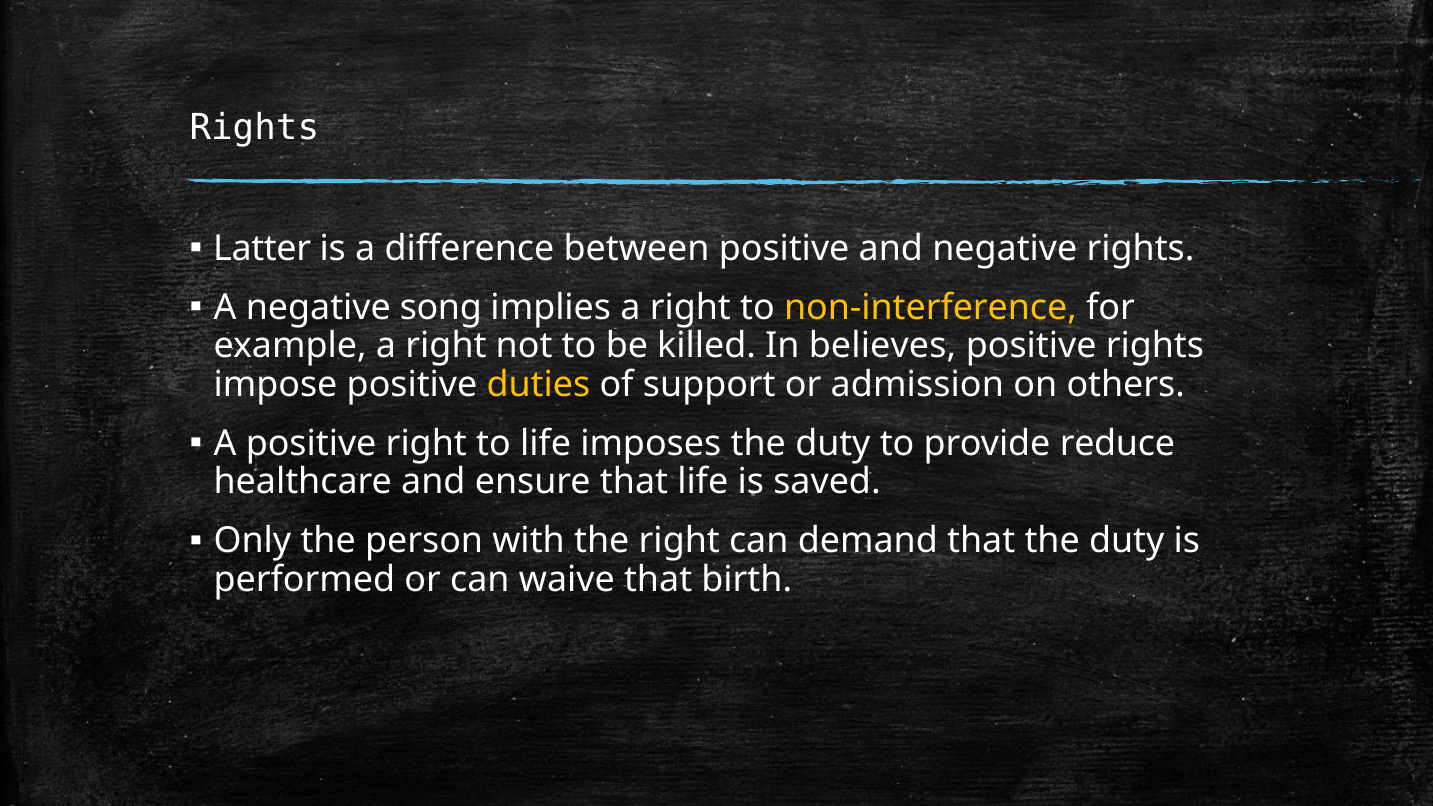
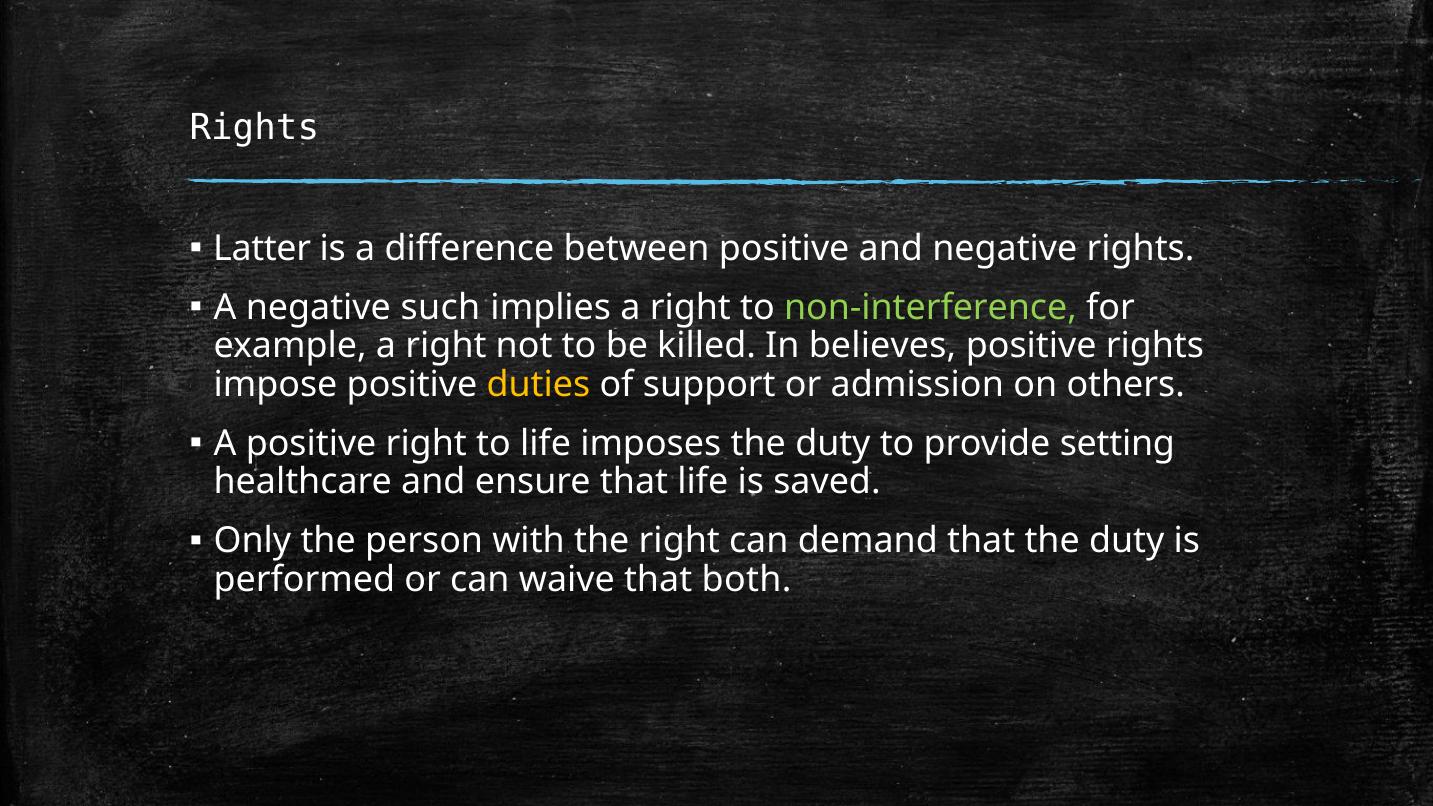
song: song -> such (440, 307)
non-interference colour: yellow -> light green (931, 307)
reduce: reduce -> setting (1117, 443)
birth: birth -> both (747, 580)
